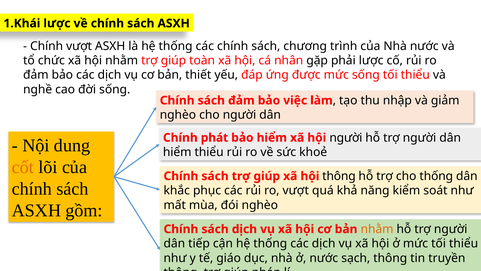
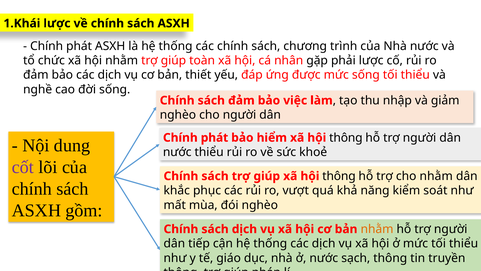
vượt: vượt -> phát (79, 46)
hiểm xã hội người: người -> thông (346, 138)
hiểm: hiểm -> nước (177, 152)
cốt colour: orange -> purple (23, 167)
cho thống: thống -> nhằm (436, 176)
